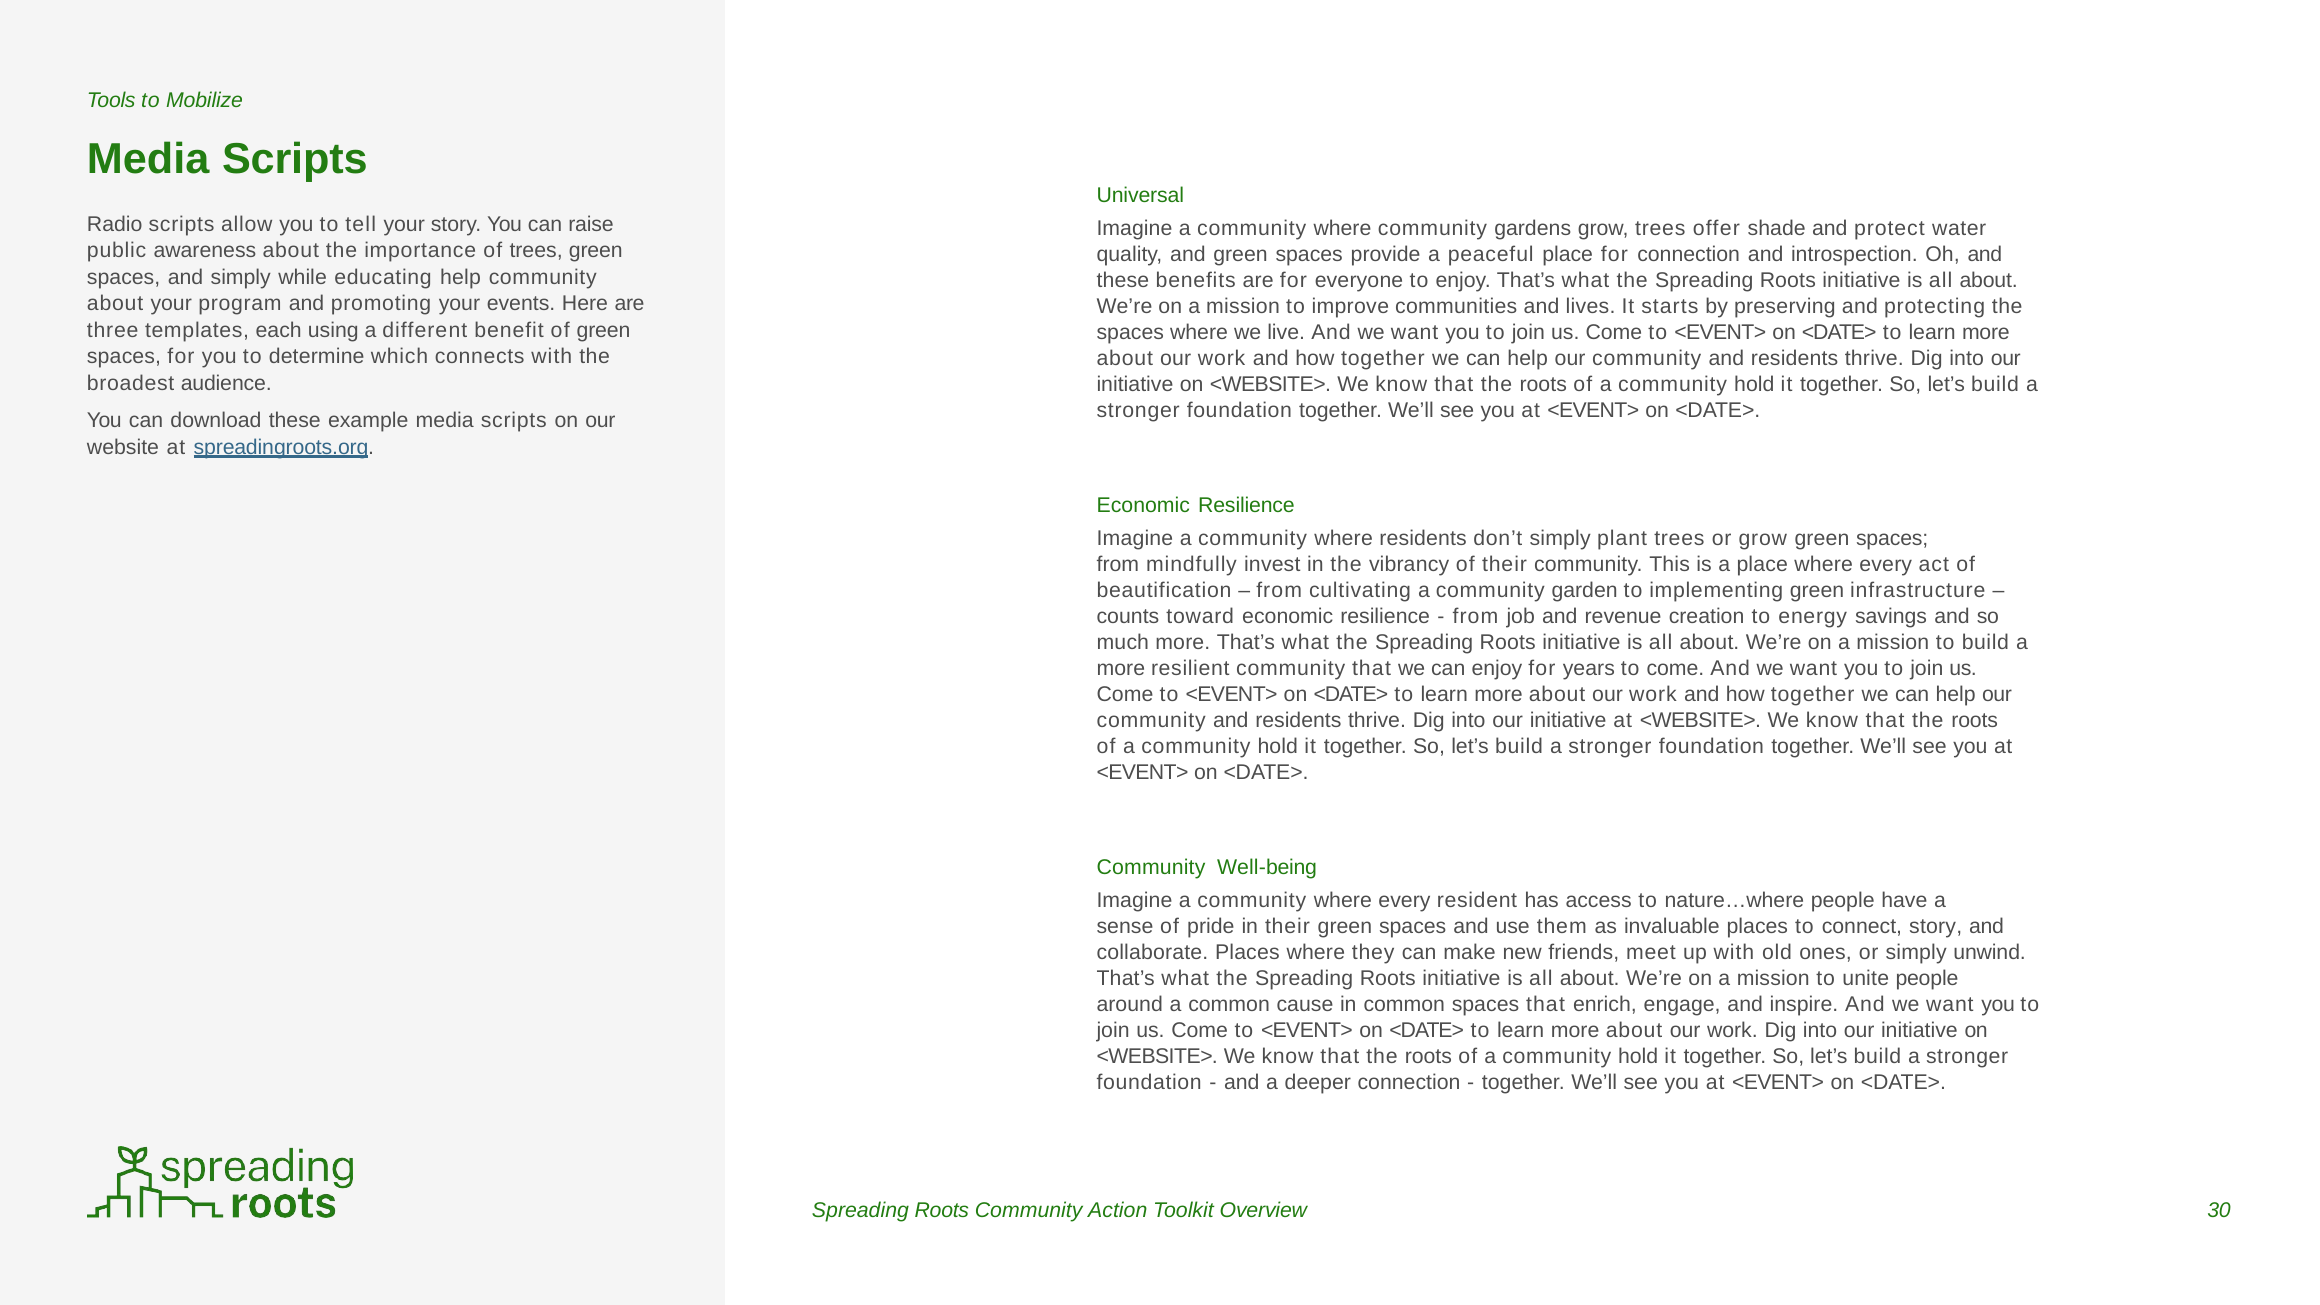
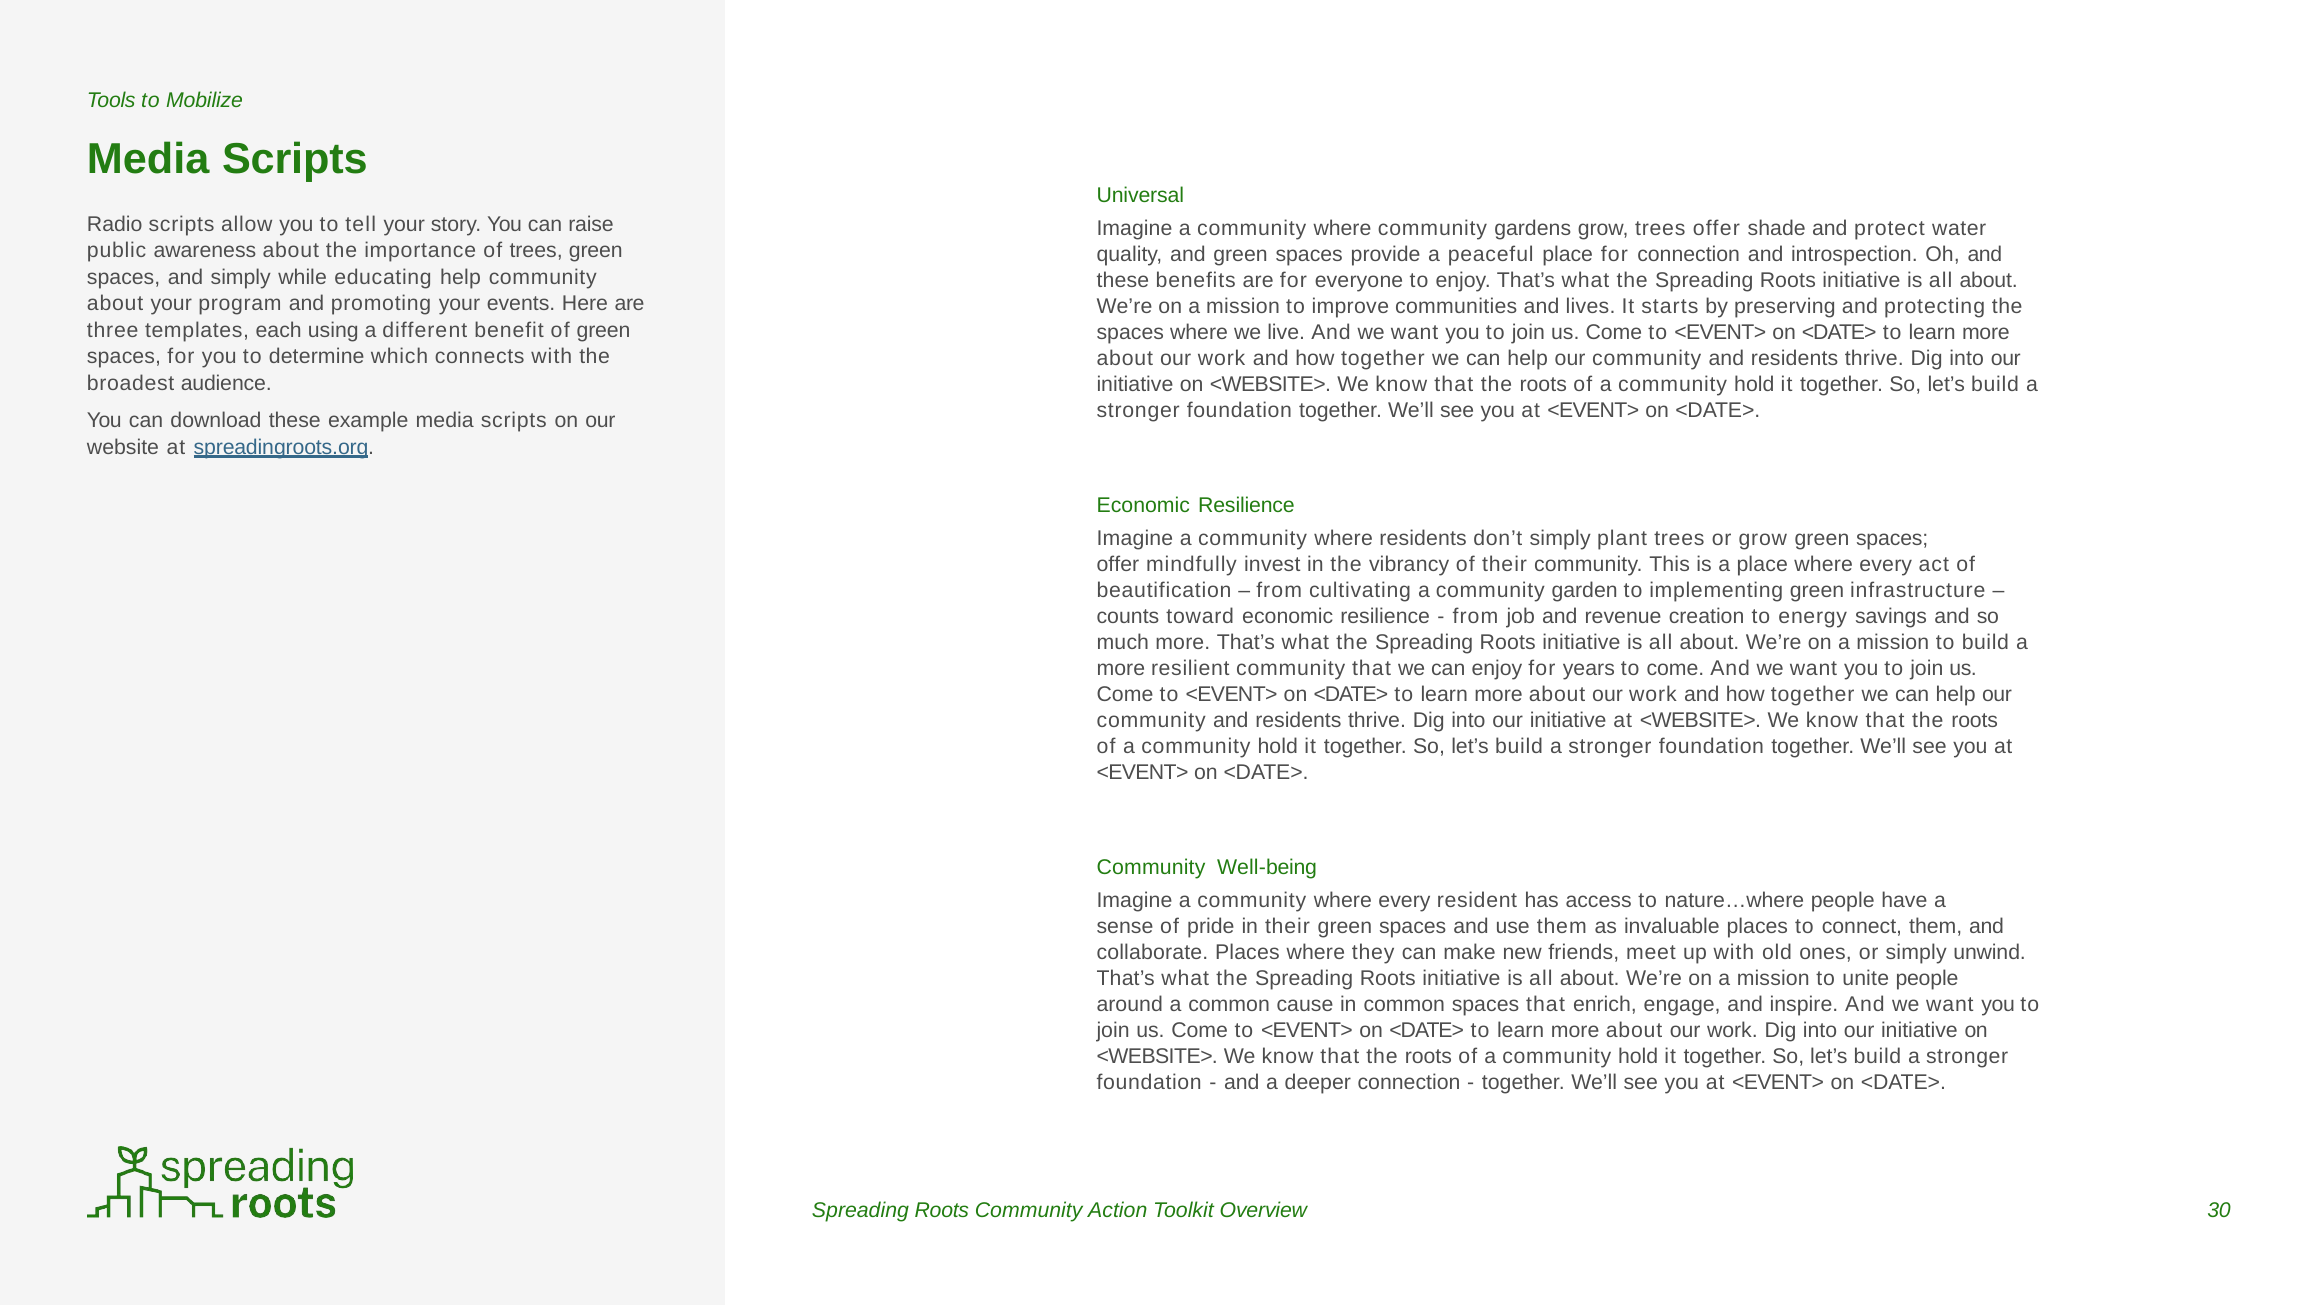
from: from -> offer (1118, 564)
connect story: story -> them (1936, 926)
